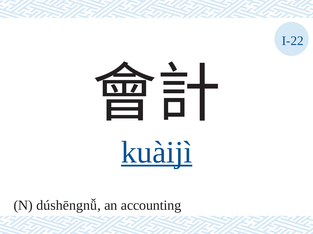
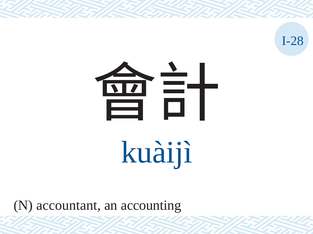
I-22: I-22 -> I-28 (293, 41)
kuàijì underline: present -> none (157, 153)
dúshēngnǚ: dúshēngnǚ -> accountant (69, 206)
